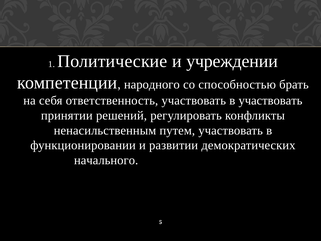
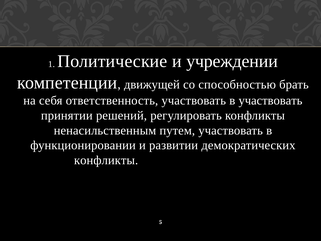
народного: народного -> движущей (152, 84)
начального: начального -> конфликты (106, 160)
